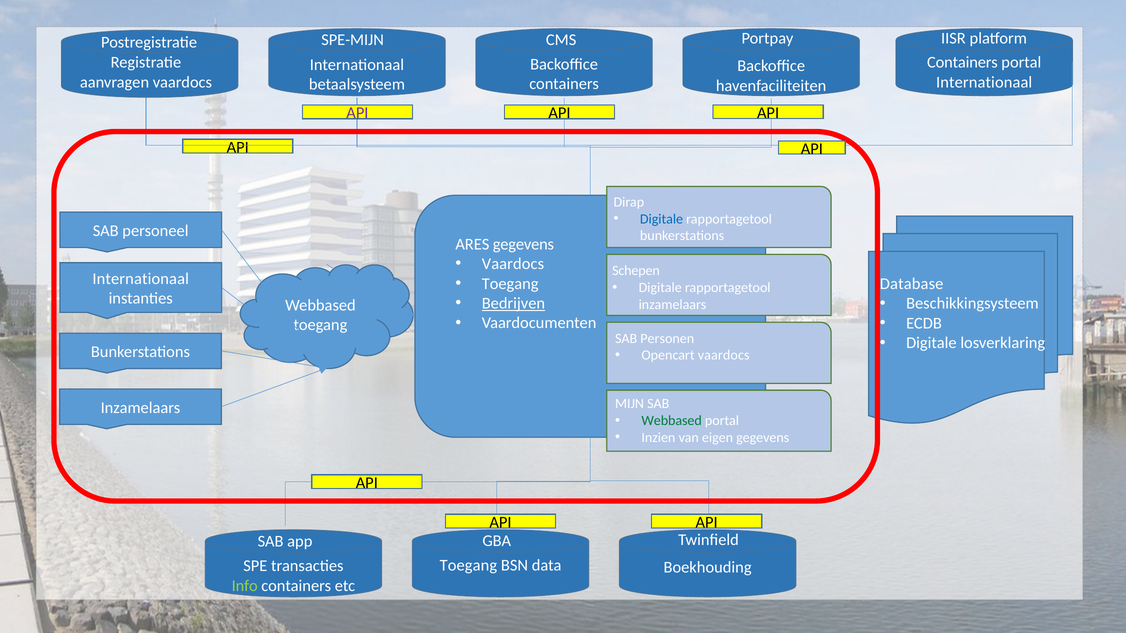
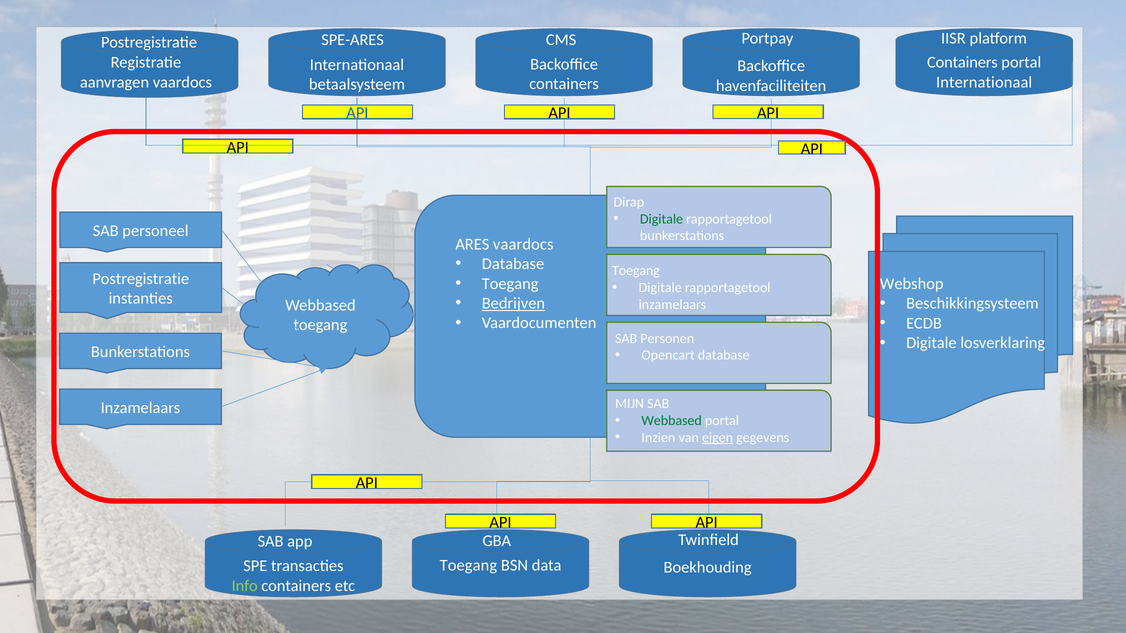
SPE-MIJN: SPE-MIJN -> SPE-ARES (353, 40)
API colour: purple -> blue (357, 113)
Digitale colour: blue -> green (662, 219)
ARES gegevens: gegevens -> vaardocs (523, 244)
Vaardocs: Vaardocs -> Database (513, 264)
Schepen: Schepen -> Toegang (636, 271)
Internationaal: Internationaal -> Postregistratie (141, 279)
Database: Database -> Webshop (912, 284)
Opencart vaardocs: vaardocs -> database (724, 355)
eigen underline: none -> present (718, 438)
